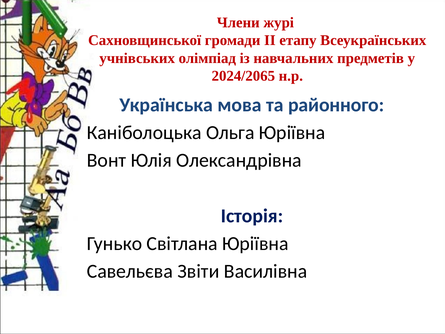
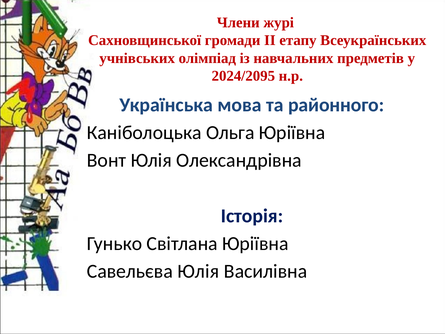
2024/2065: 2024/2065 -> 2024/2095 (243, 76)
Савельєва Звіти: Звіти -> Юлія (198, 271)
